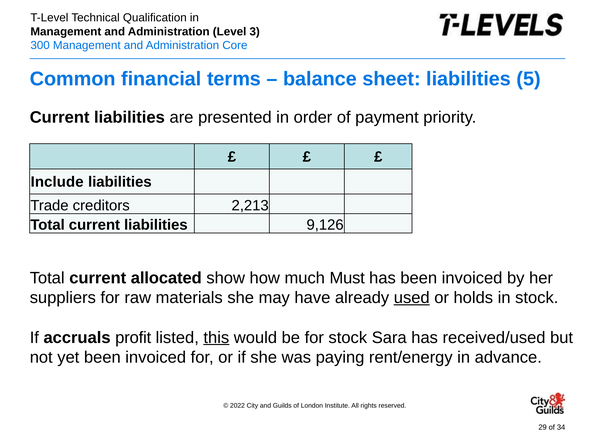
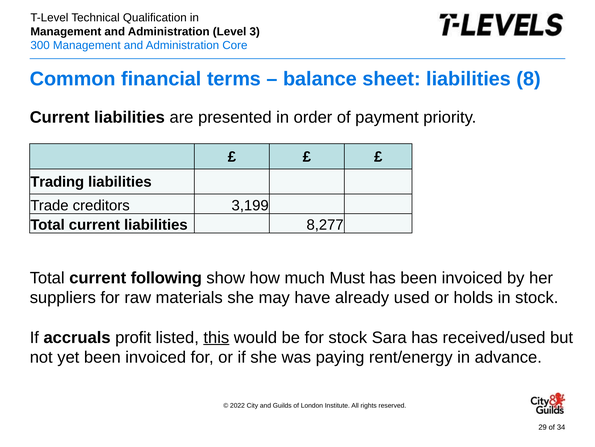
5: 5 -> 8 (529, 79)
Include: Include -> Trading (57, 182)
2,213: 2,213 -> 3,199 (250, 205)
9,126: 9,126 -> 8,277 (325, 225)
allocated: allocated -> following (166, 277)
used underline: present -> none (412, 297)
